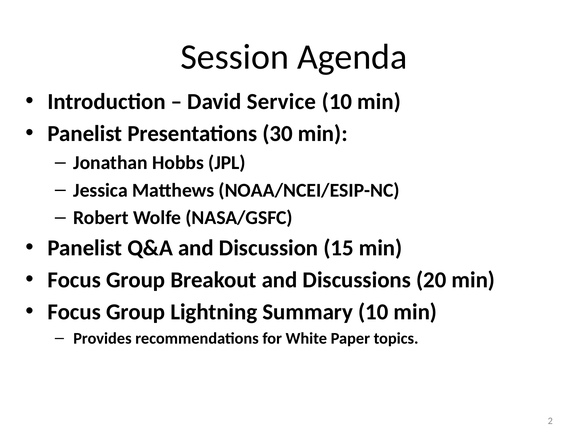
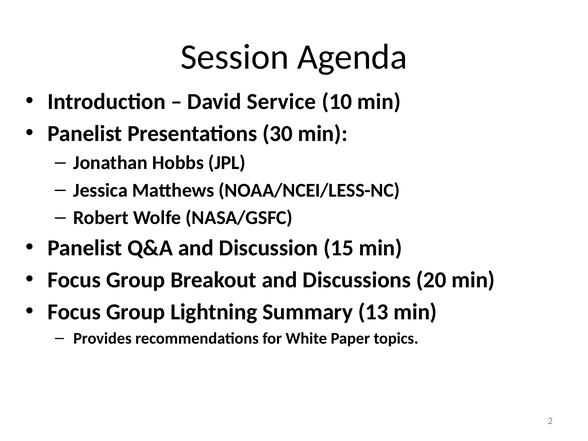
NOAA/NCEI/ESIP-NC: NOAA/NCEI/ESIP-NC -> NOAA/NCEI/LESS-NC (309, 190)
Summary 10: 10 -> 13 (373, 312)
